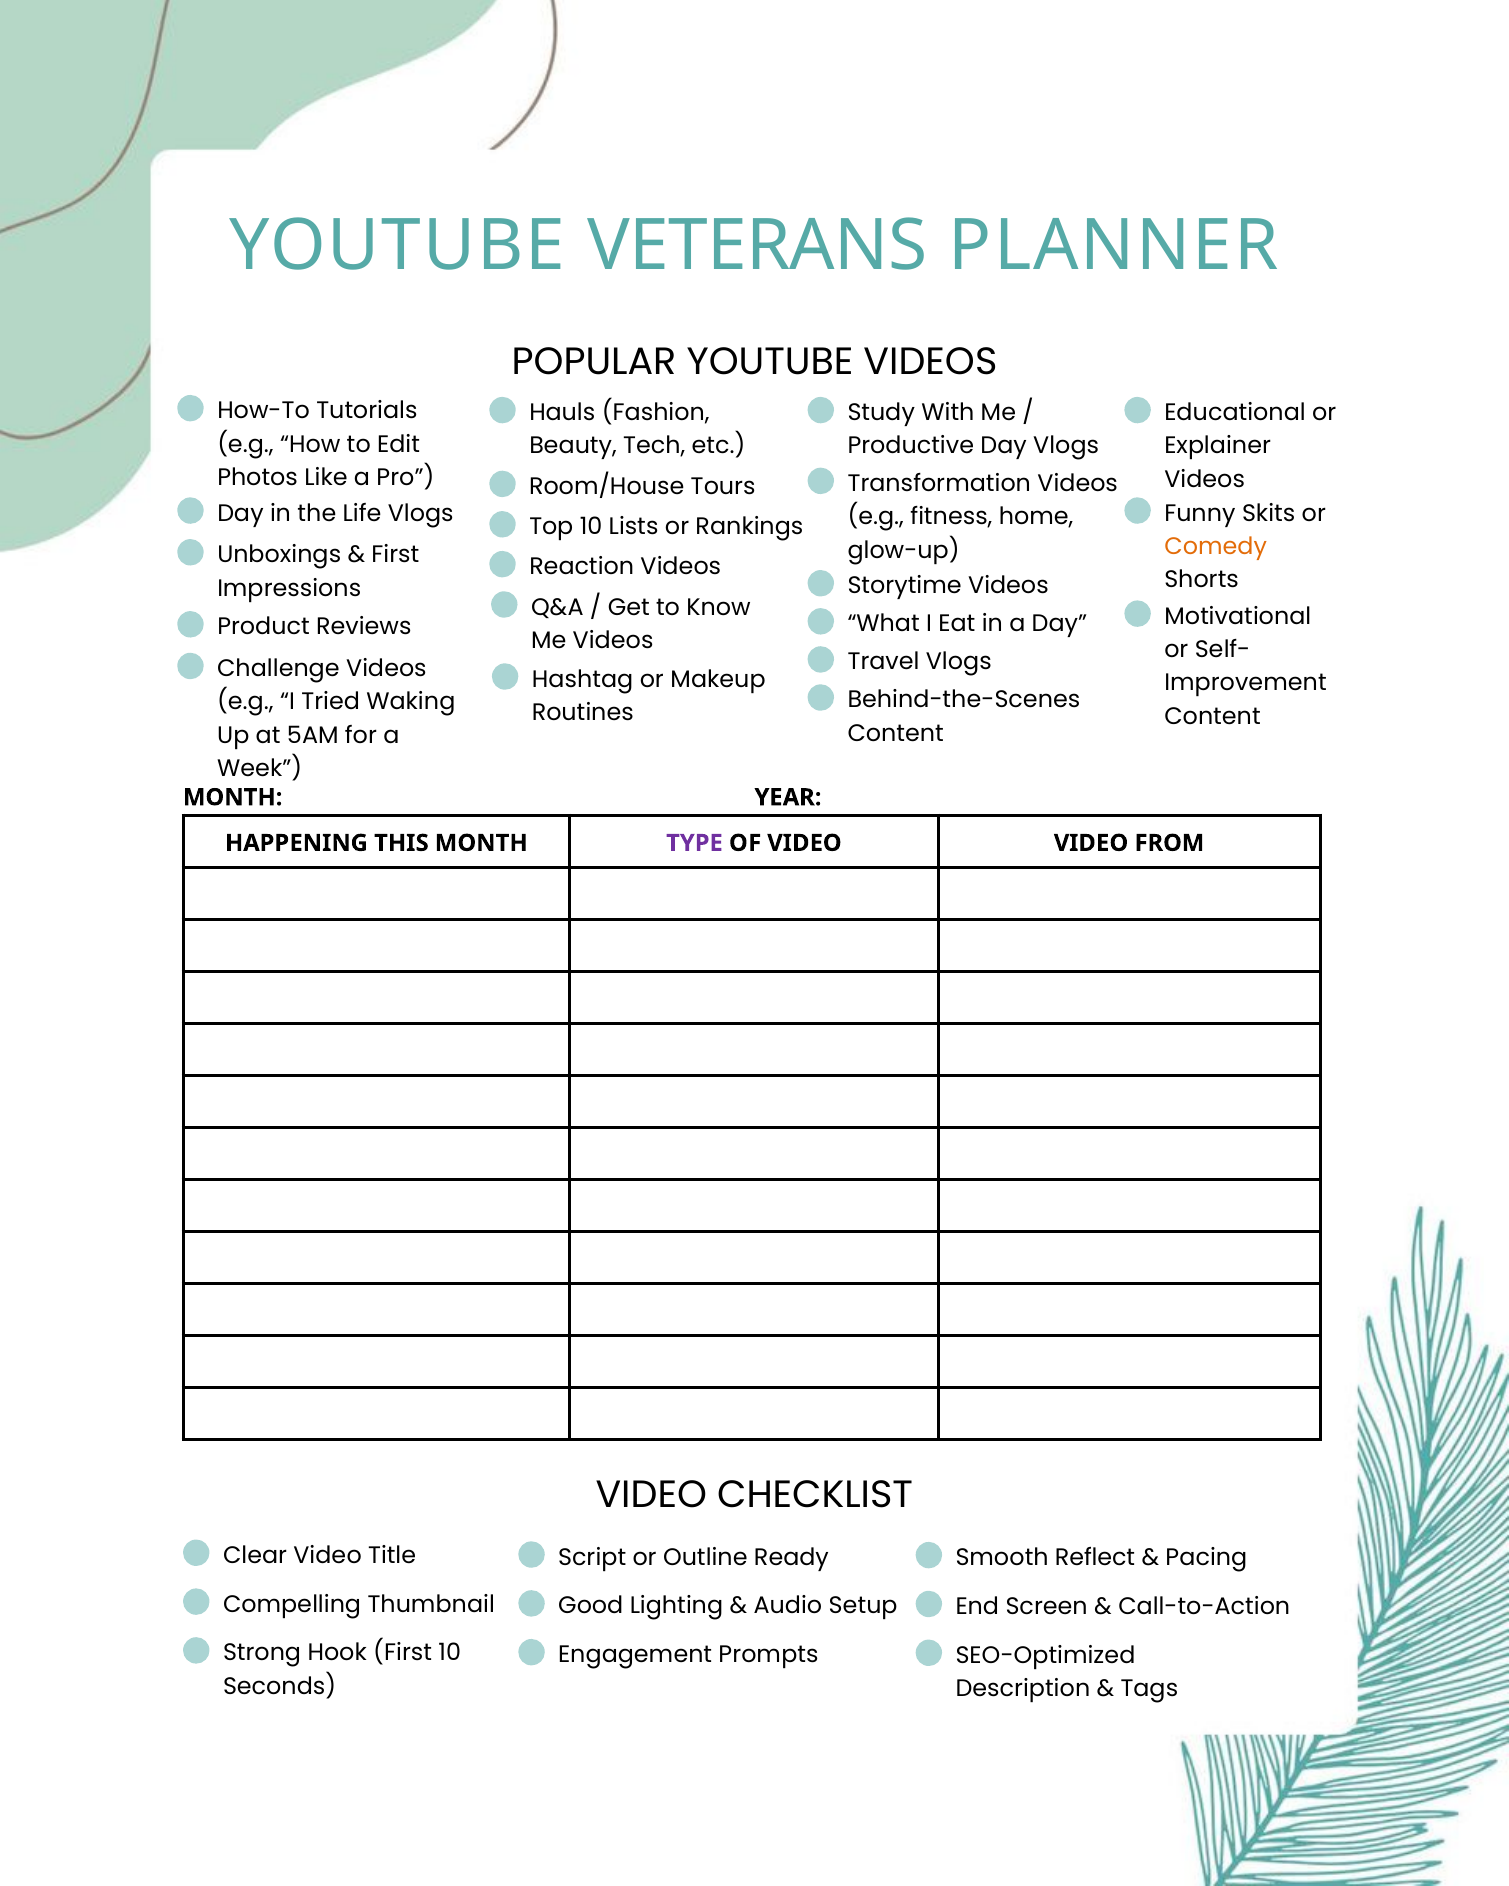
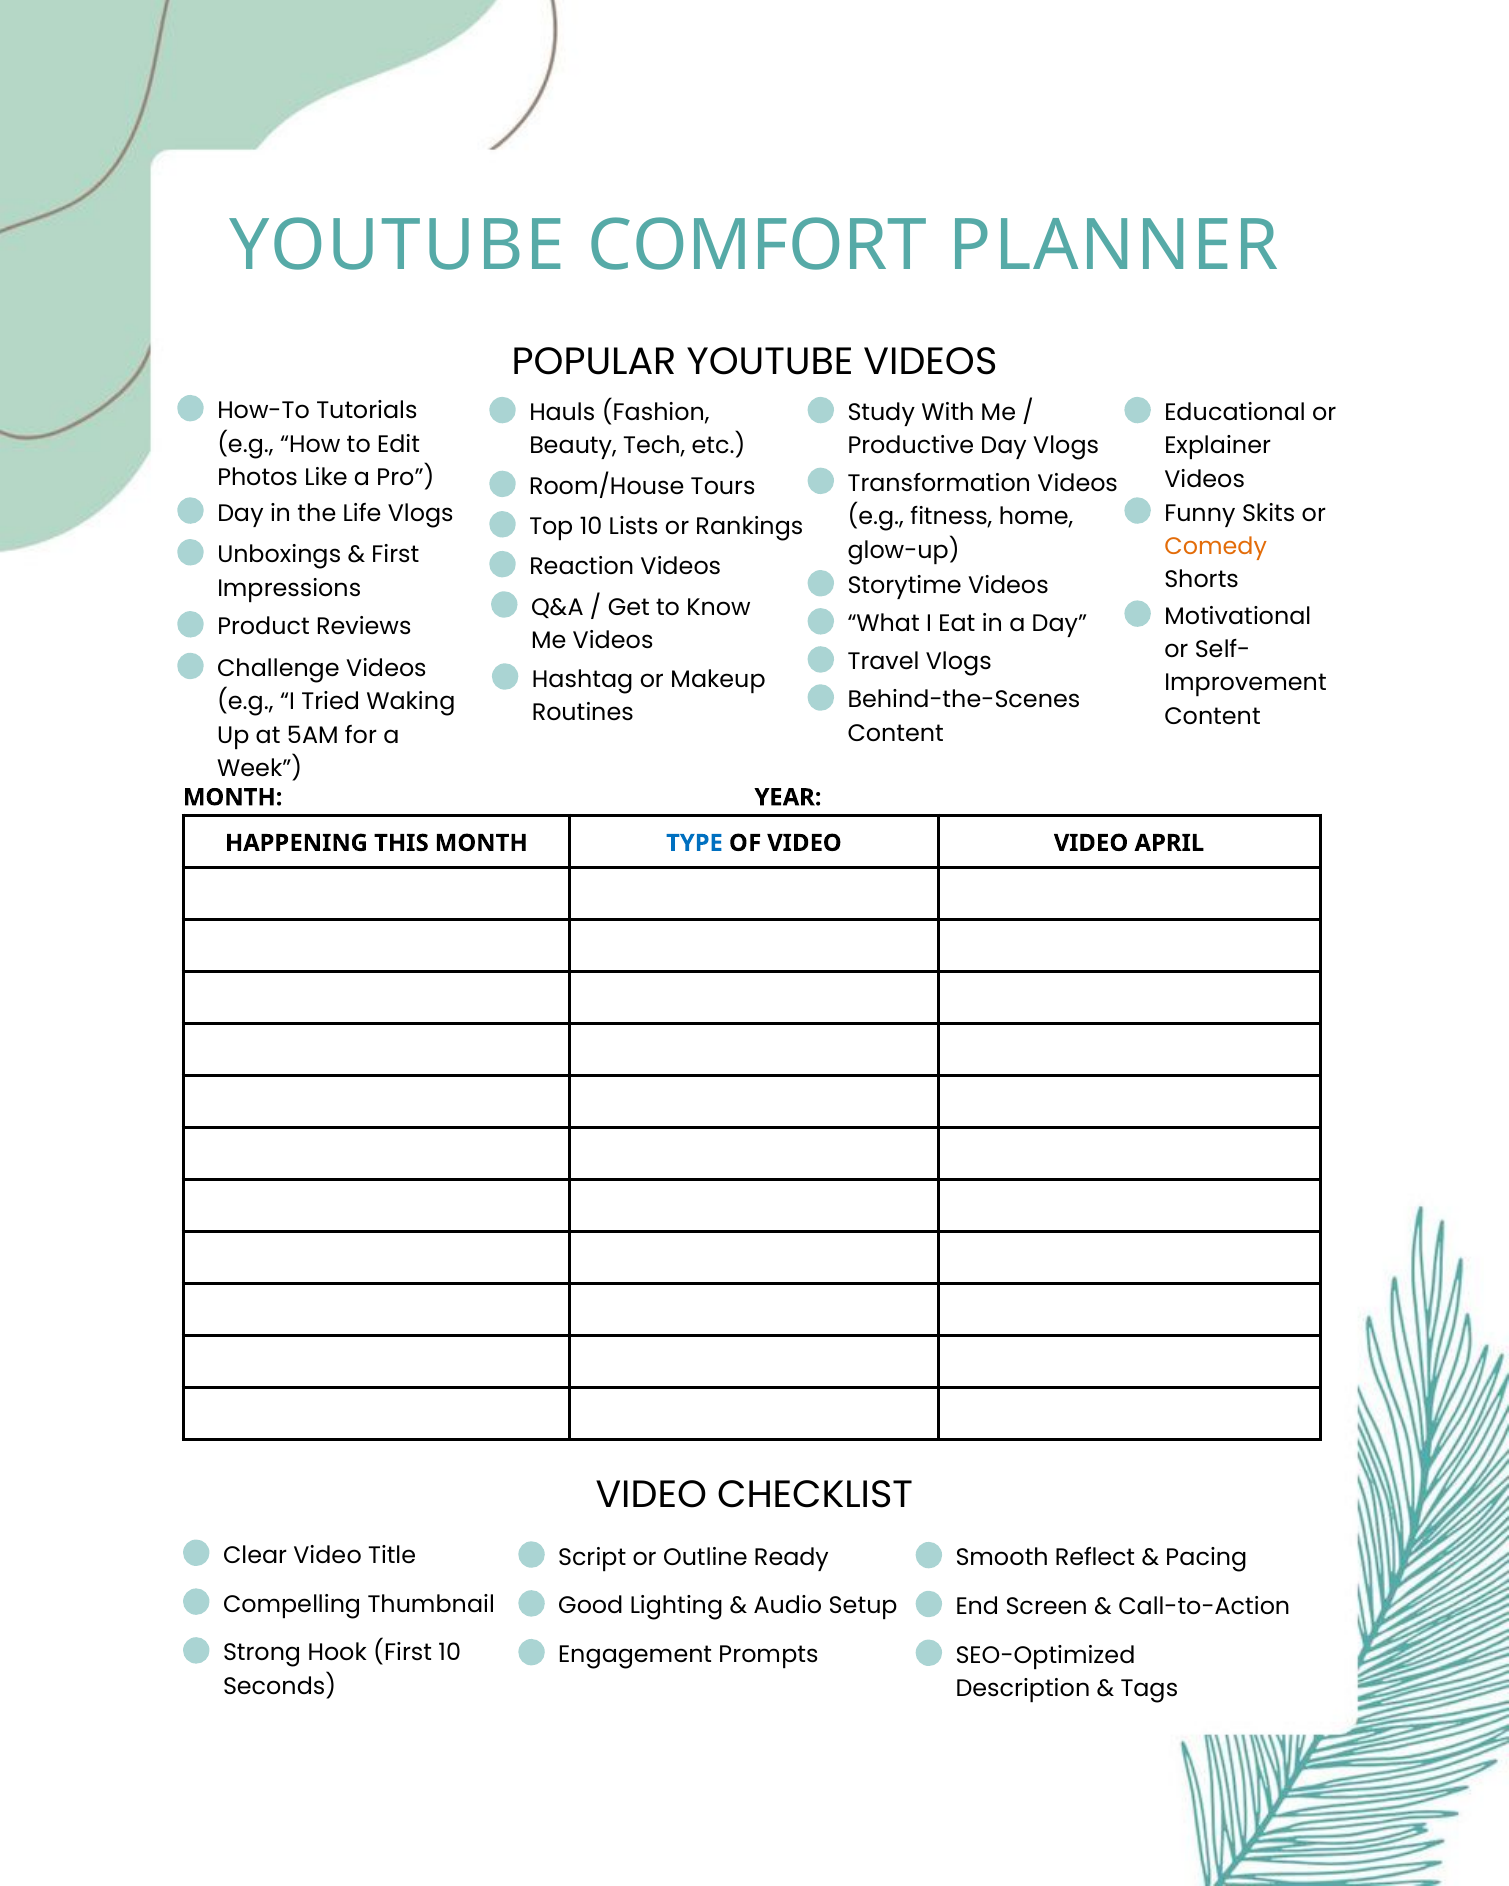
VETERANS: VETERANS -> COMFORT (757, 246)
TYPE colour: purple -> blue (694, 843)
FROM: FROM -> APRIL (1169, 843)
